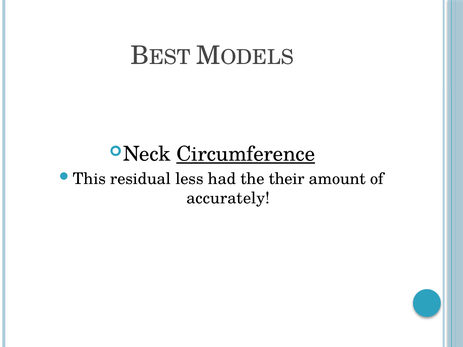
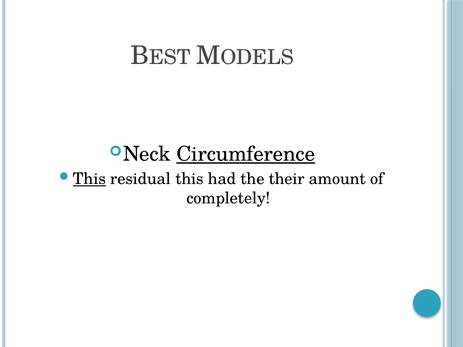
This underline: none -> present (89, 179)
residual less: less -> this (190, 179)
accurately: accurately -> completely (228, 198)
